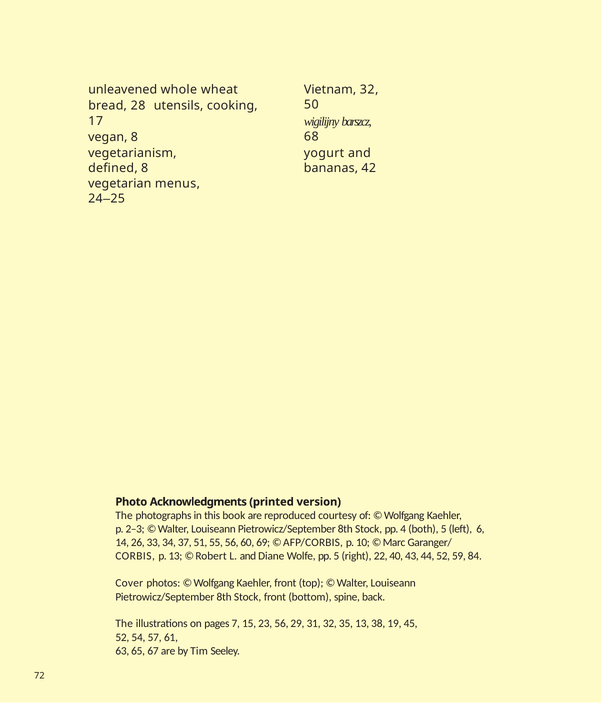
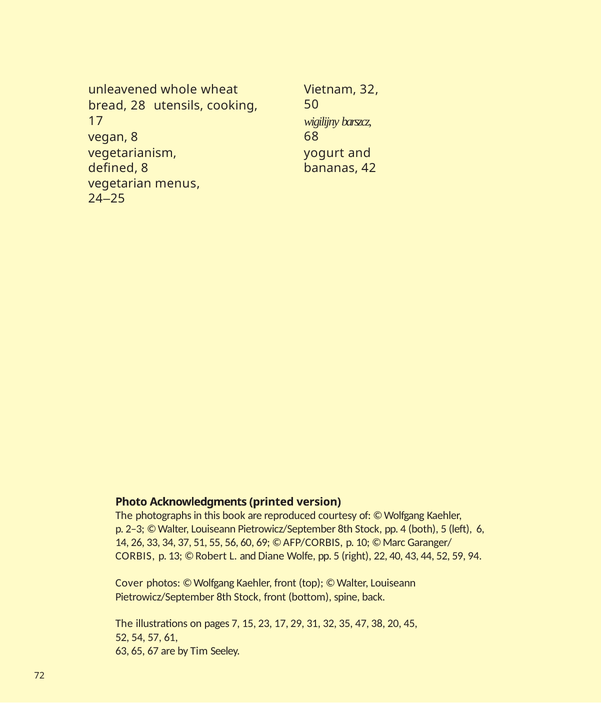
84: 84 -> 94 (475, 557)
23 56: 56 -> 17 (281, 624)
35 13: 13 -> 47 (362, 624)
19: 19 -> 20 (394, 624)
